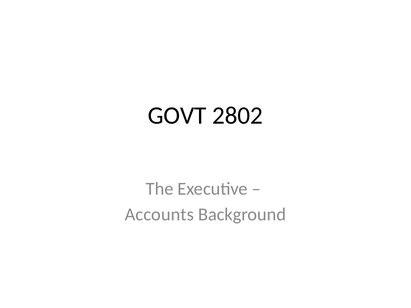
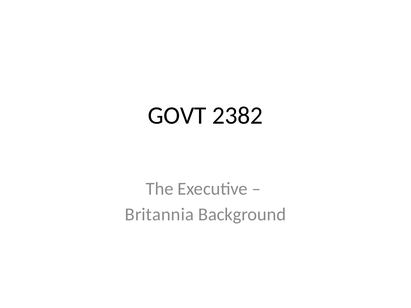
2802: 2802 -> 2382 (238, 115)
Accounts: Accounts -> Britannia (159, 215)
